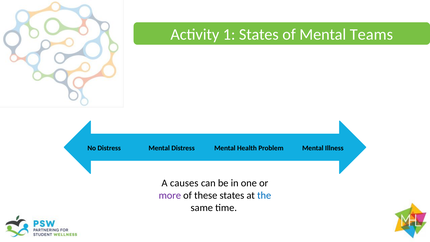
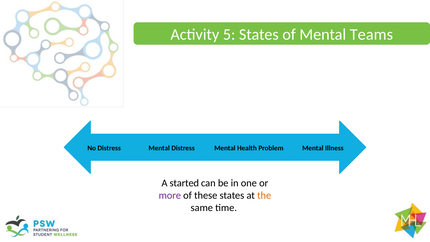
1: 1 -> 5 (229, 35)
causes: causes -> started (184, 183)
the colour: blue -> orange (264, 195)
